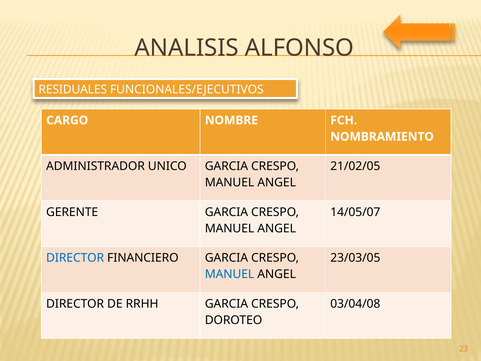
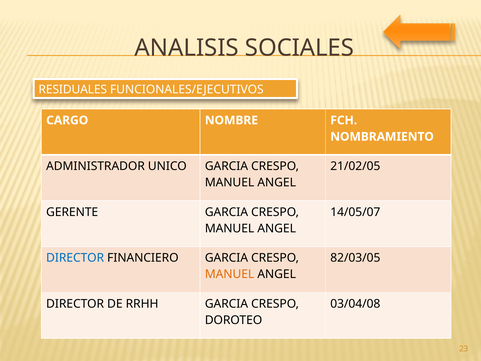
ALFONSO: ALFONSO -> SOCIALES (300, 48)
23/03/05: 23/03/05 -> 82/03/05 (355, 258)
MANUEL colour: blue -> orange (230, 274)
